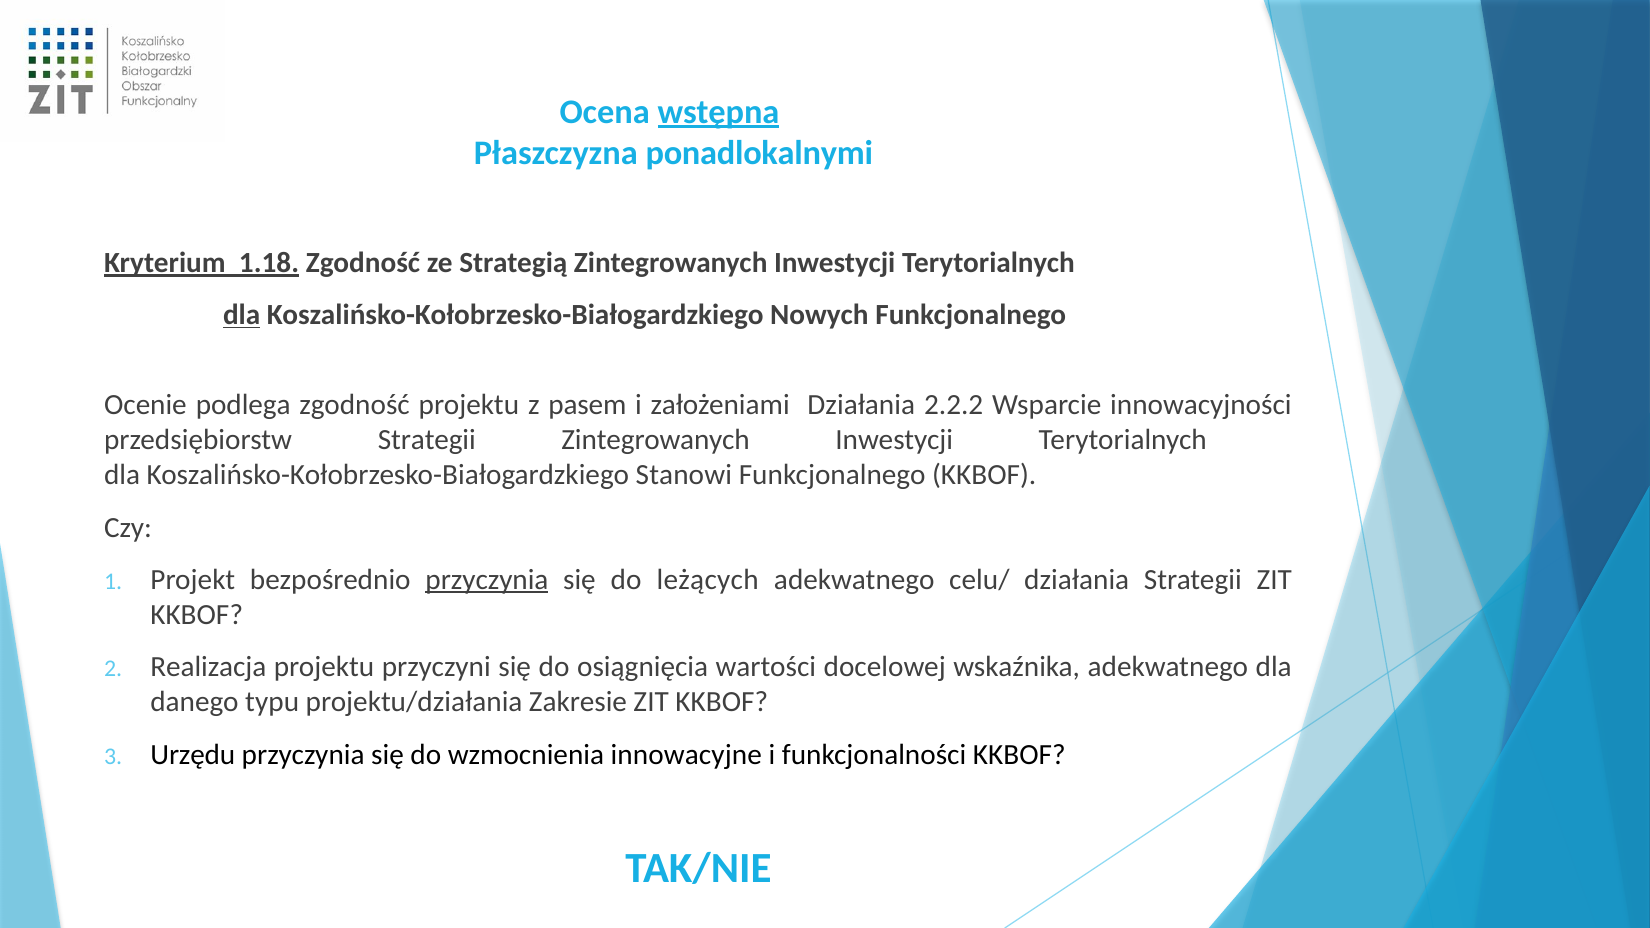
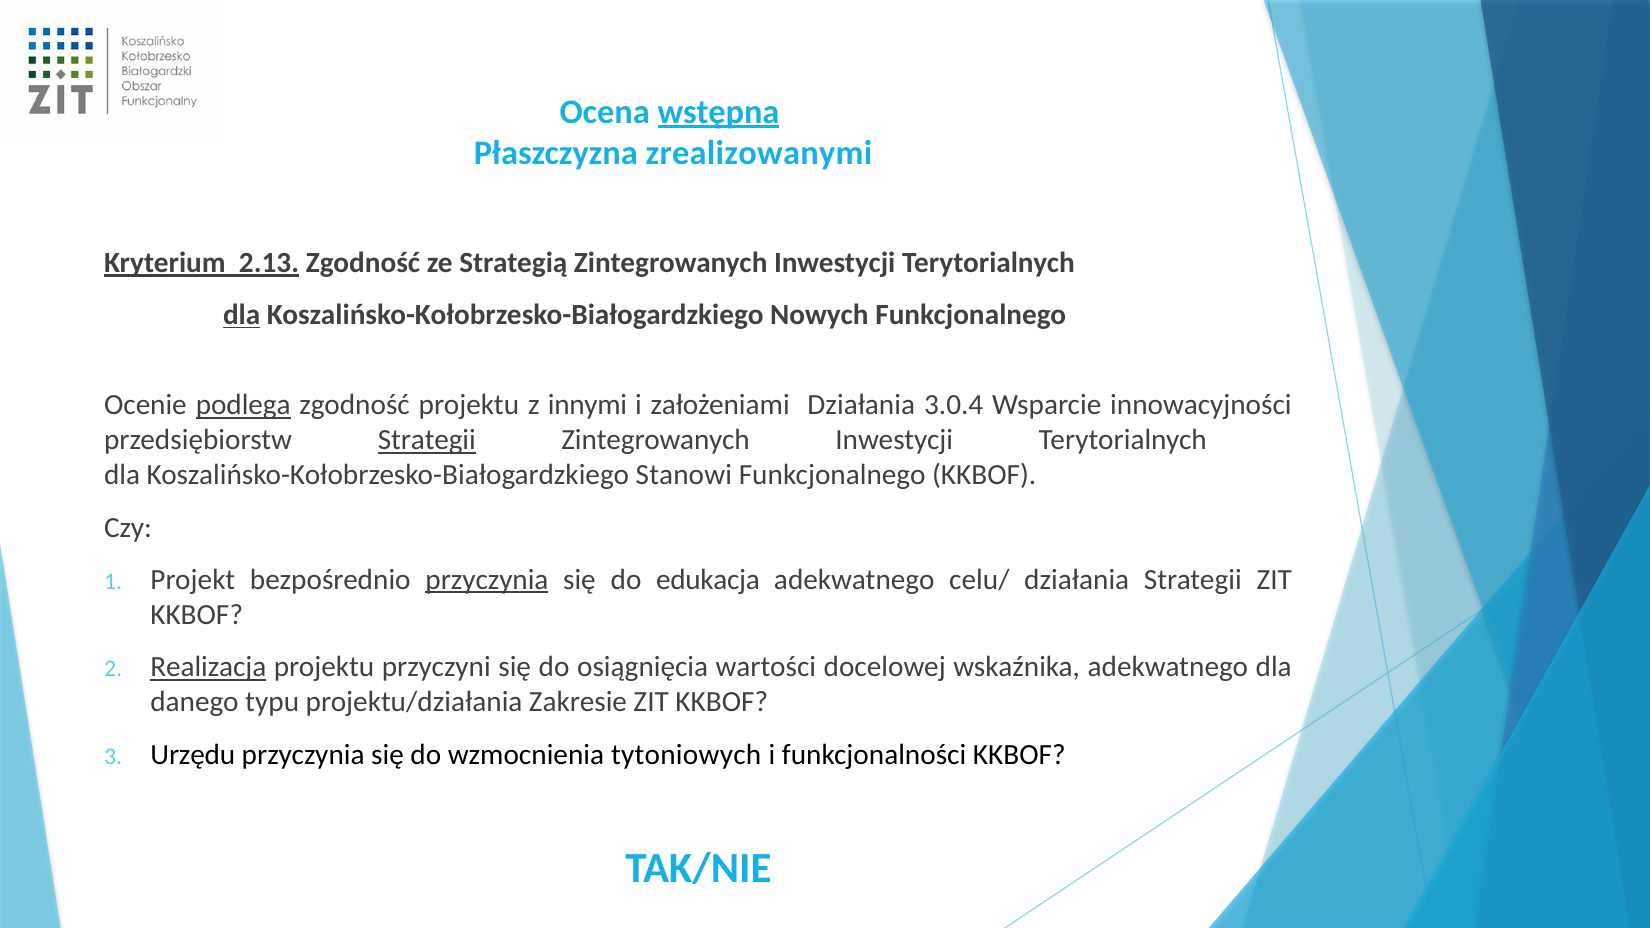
ponadlokalnymi: ponadlokalnymi -> zrealizowanymi (759, 153)
1.18: 1.18 -> 2.13 (269, 263)
podlega underline: none -> present (243, 405)
pasem: pasem -> innymi (588, 405)
2.2.2: 2.2.2 -> 3.0.4 (954, 405)
Strategii underline: none -> present (427, 440)
leżących: leżących -> edukacja (708, 580)
Realizacja underline: none -> present (208, 667)
innowacyjne: innowacyjne -> tytoniowych (686, 755)
